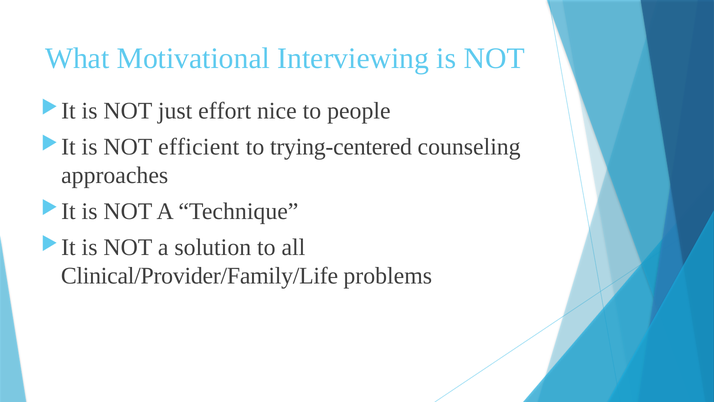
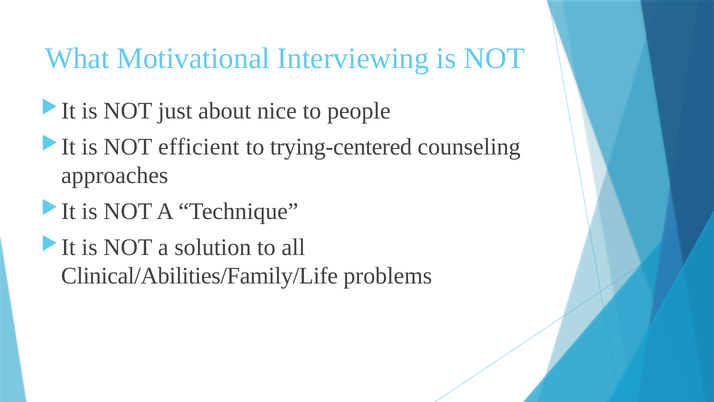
effort: effort -> about (225, 111)
Clinical/Provider/Family/Life: Clinical/Provider/Family/Life -> Clinical/Abilities/Family/Life (199, 276)
